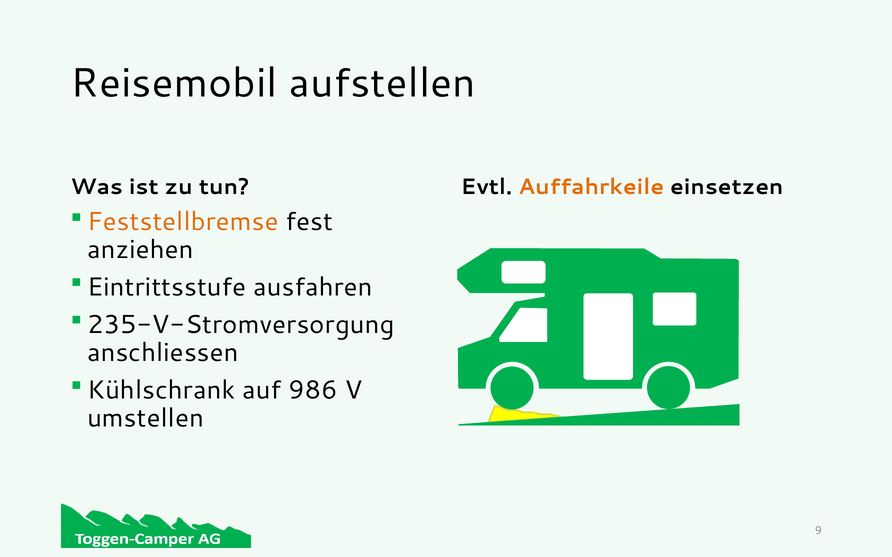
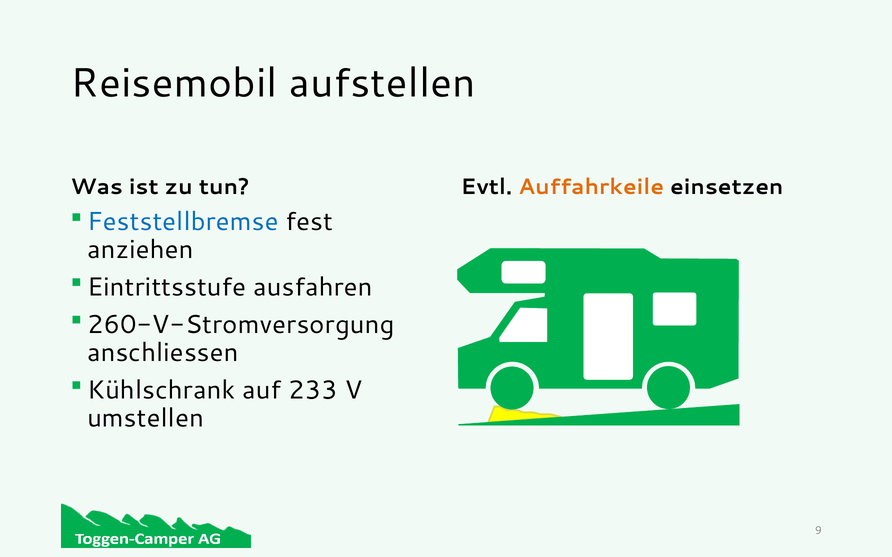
Feststellbremse colour: orange -> blue (183, 222)
235-V-Stromversorgung: 235-V-Stromversorgung -> 260-V-Stromversorgung (241, 325)
986: 986 -> 233 (313, 390)
